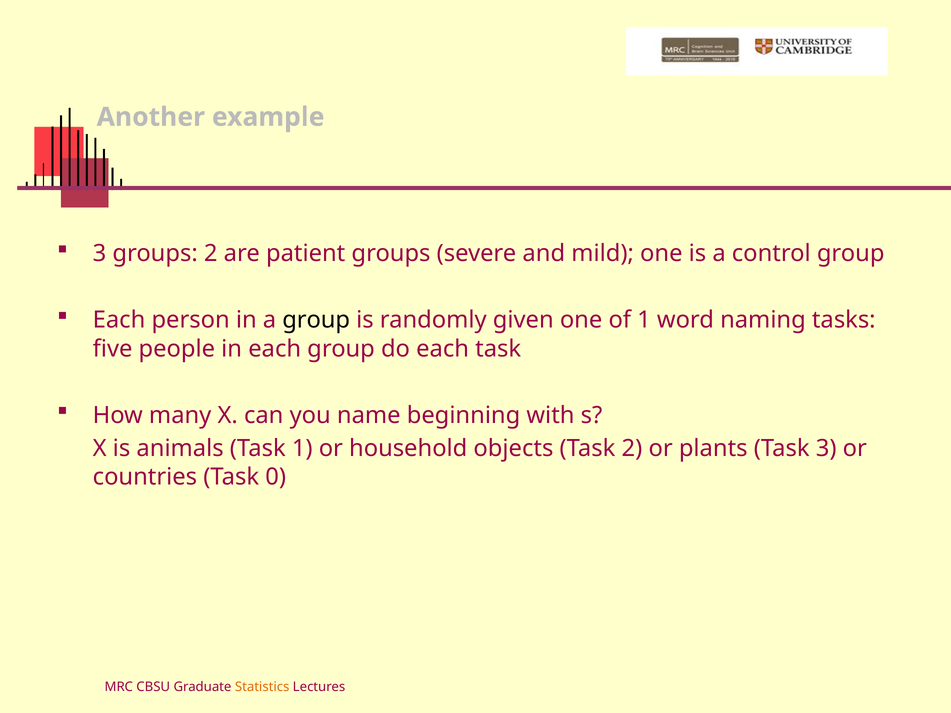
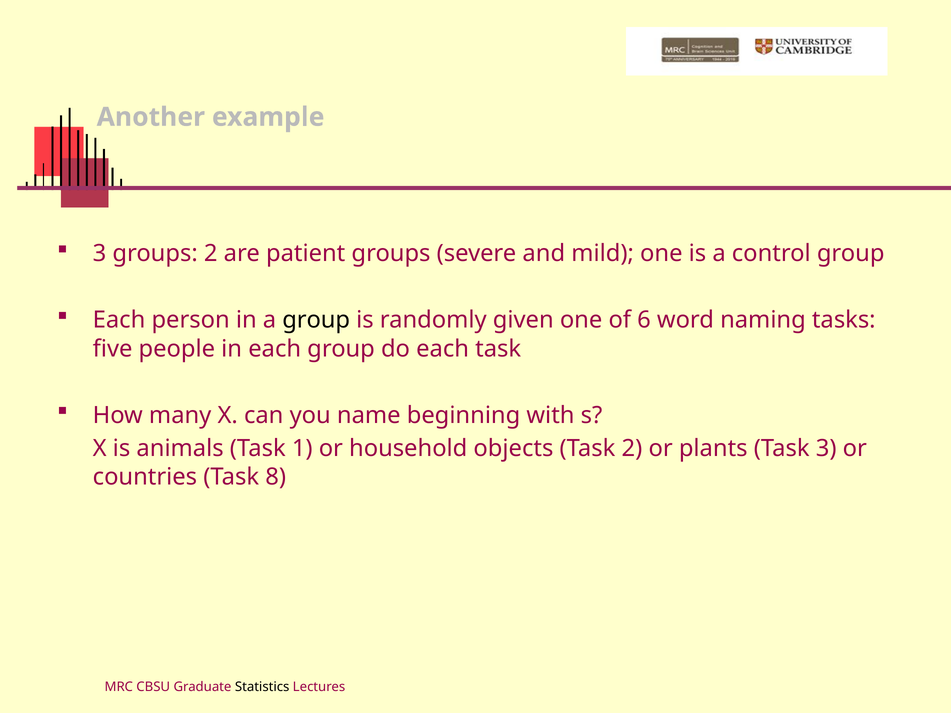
of 1: 1 -> 6 (644, 320)
0: 0 -> 8 (276, 477)
Statistics colour: orange -> black (262, 687)
